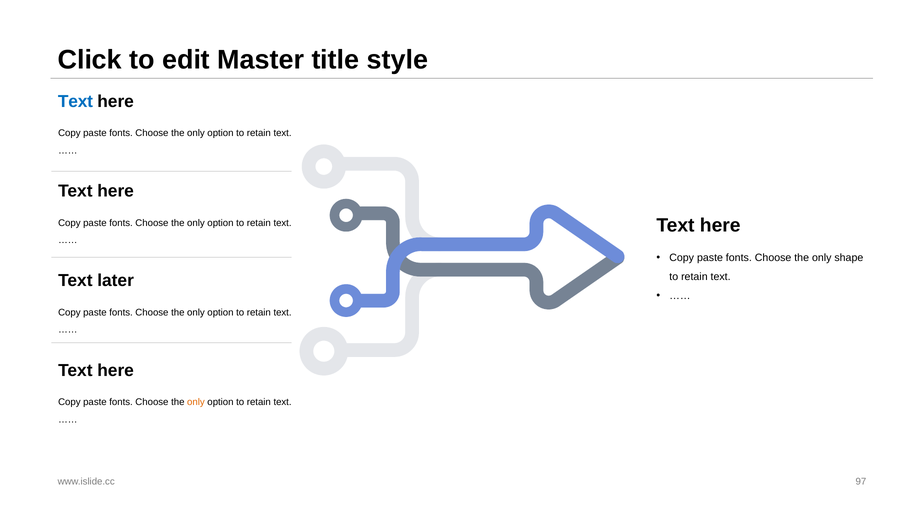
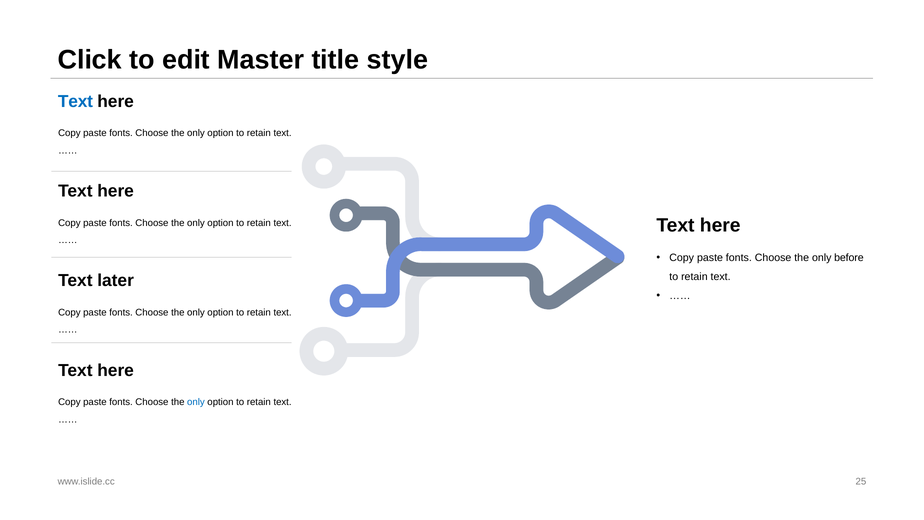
shape: shape -> before (849, 258)
only colour: orange -> blue (196, 402)
97: 97 -> 25 (861, 481)
